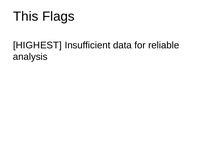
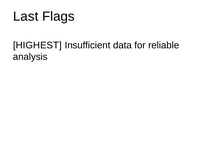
This: This -> Last (26, 16)
